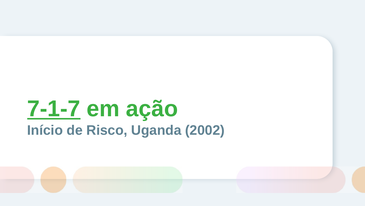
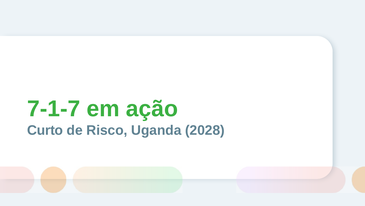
7-1-7 underline: present -> none (54, 109)
Início: Início -> Curto (45, 130)
2002: 2002 -> 2028 (205, 130)
